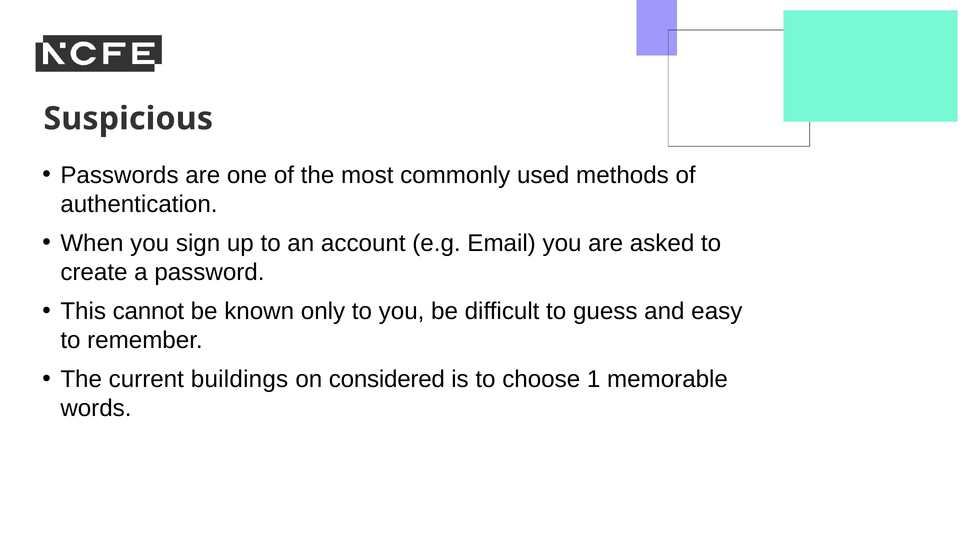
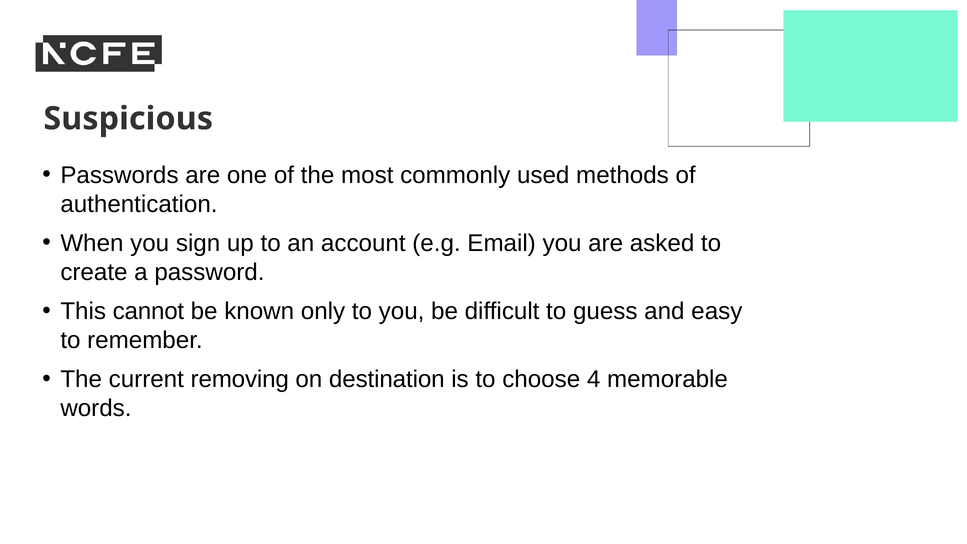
buildings: buildings -> removing (240, 379)
considered: considered -> destination (387, 379)
1: 1 -> 4 (594, 379)
